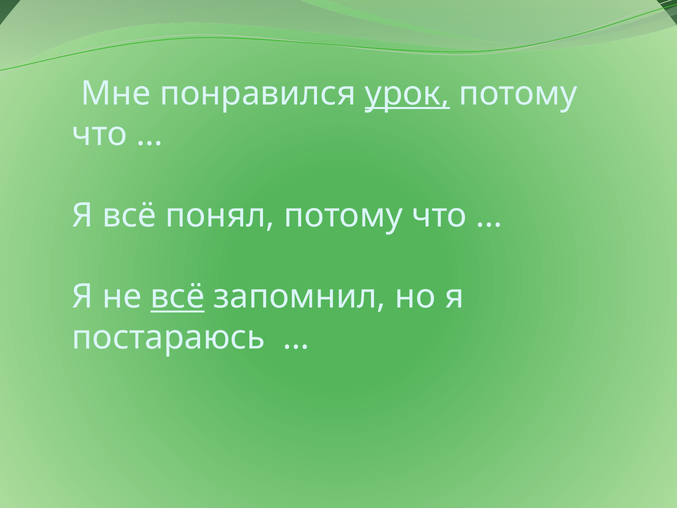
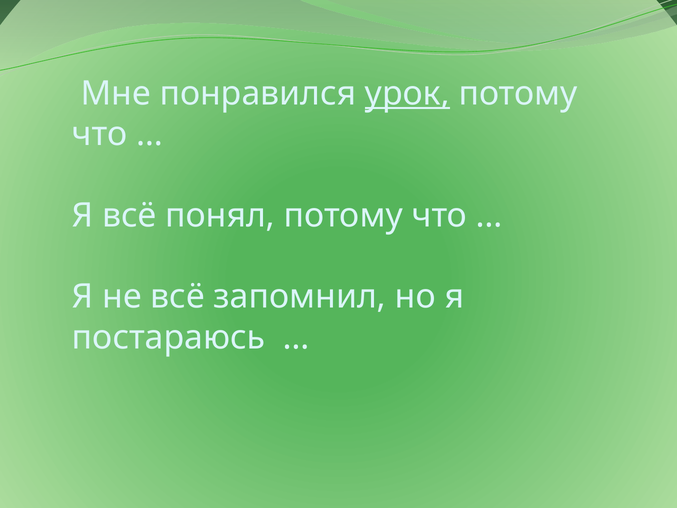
всё underline: present -> none (178, 297)
